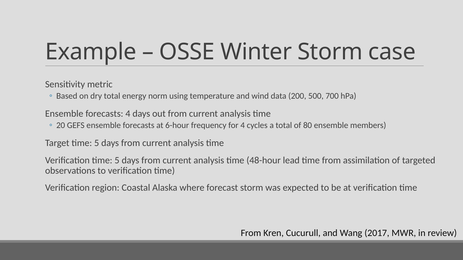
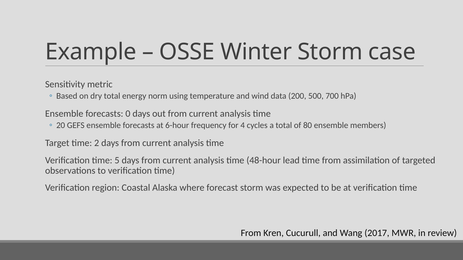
forecasts 4: 4 -> 0 (128, 114)
Target time 5: 5 -> 2 (97, 143)
